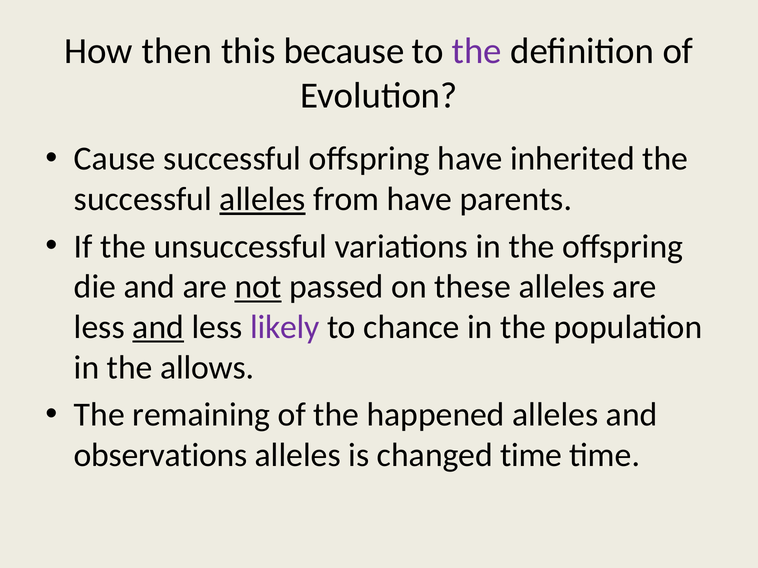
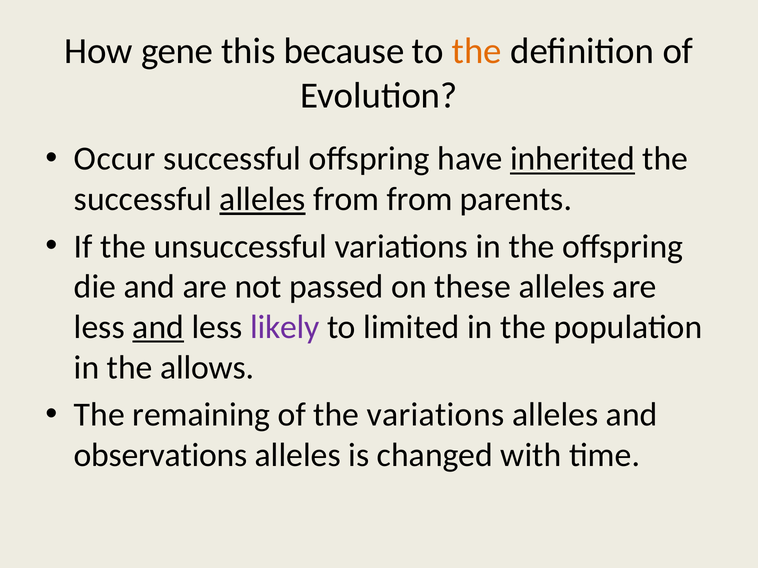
then: then -> gene (177, 51)
the colour: purple -> orange (477, 51)
Cause: Cause -> Occur (115, 159)
inherited underline: none -> present (572, 159)
from have: have -> from (420, 199)
not underline: present -> none (258, 287)
chance: chance -> limited (411, 328)
the happened: happened -> variations (435, 415)
changed time: time -> with (531, 456)
